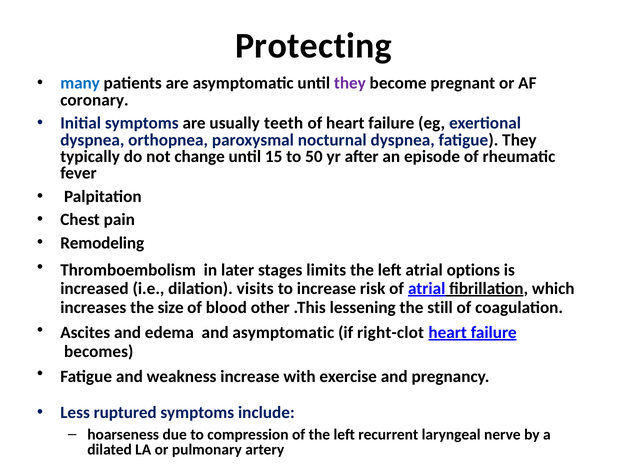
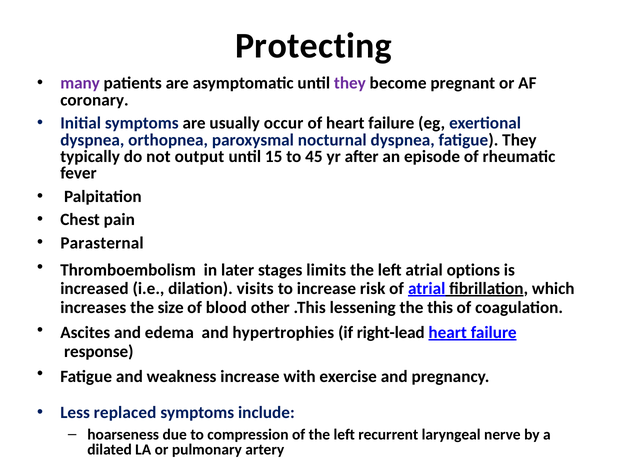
many colour: blue -> purple (80, 83)
teeth: teeth -> occur (284, 123)
change: change -> output (199, 156)
50: 50 -> 45 (314, 156)
Remodeling: Remodeling -> Parasternal (102, 243)
still: still -> this (440, 307)
and asymptomatic: asymptomatic -> hypertrophies (283, 332)
right-clot: right-clot -> right-lead (391, 332)
becomes: becomes -> response (99, 351)
ruptured: ruptured -> replaced (125, 412)
